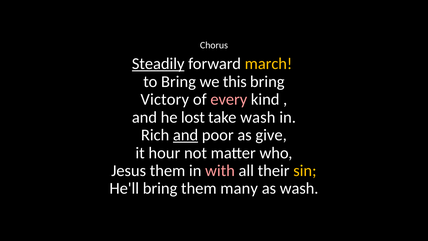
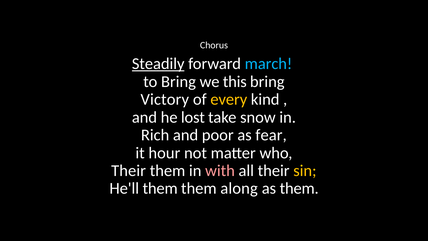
march colour: yellow -> light blue (269, 64)
every colour: pink -> yellow (229, 99)
take wash: wash -> snow (258, 117)
and underline: present -> none (186, 135)
give: give -> fear (271, 135)
Jesus: Jesus -> Their (129, 171)
He'll bring: bring -> them (160, 188)
many: many -> along (239, 188)
as wash: wash -> them (299, 188)
